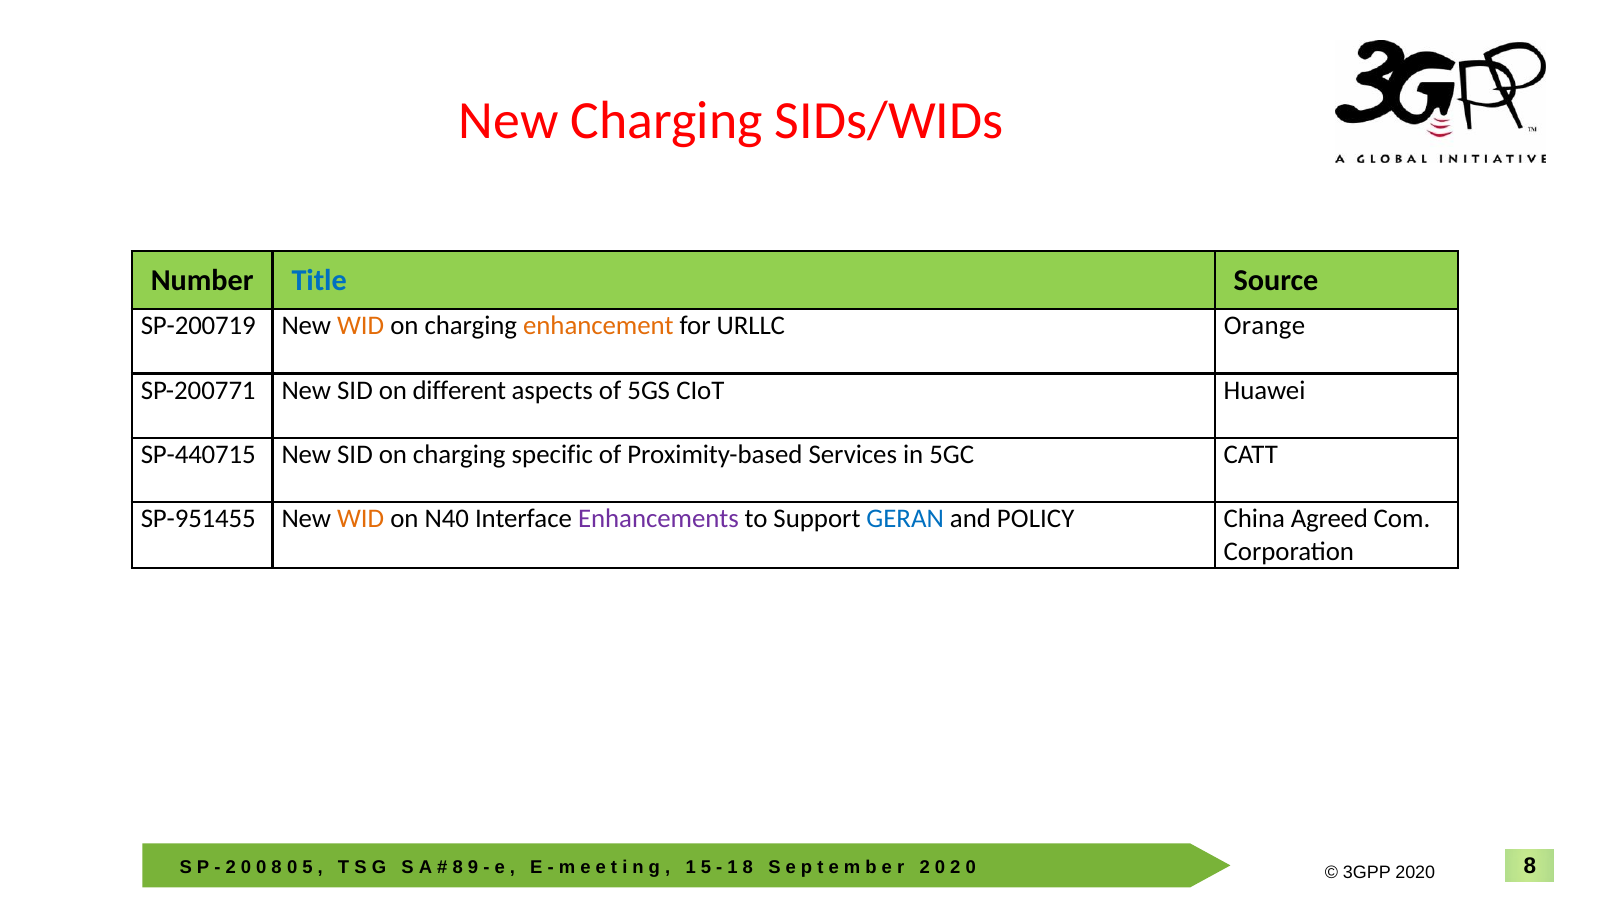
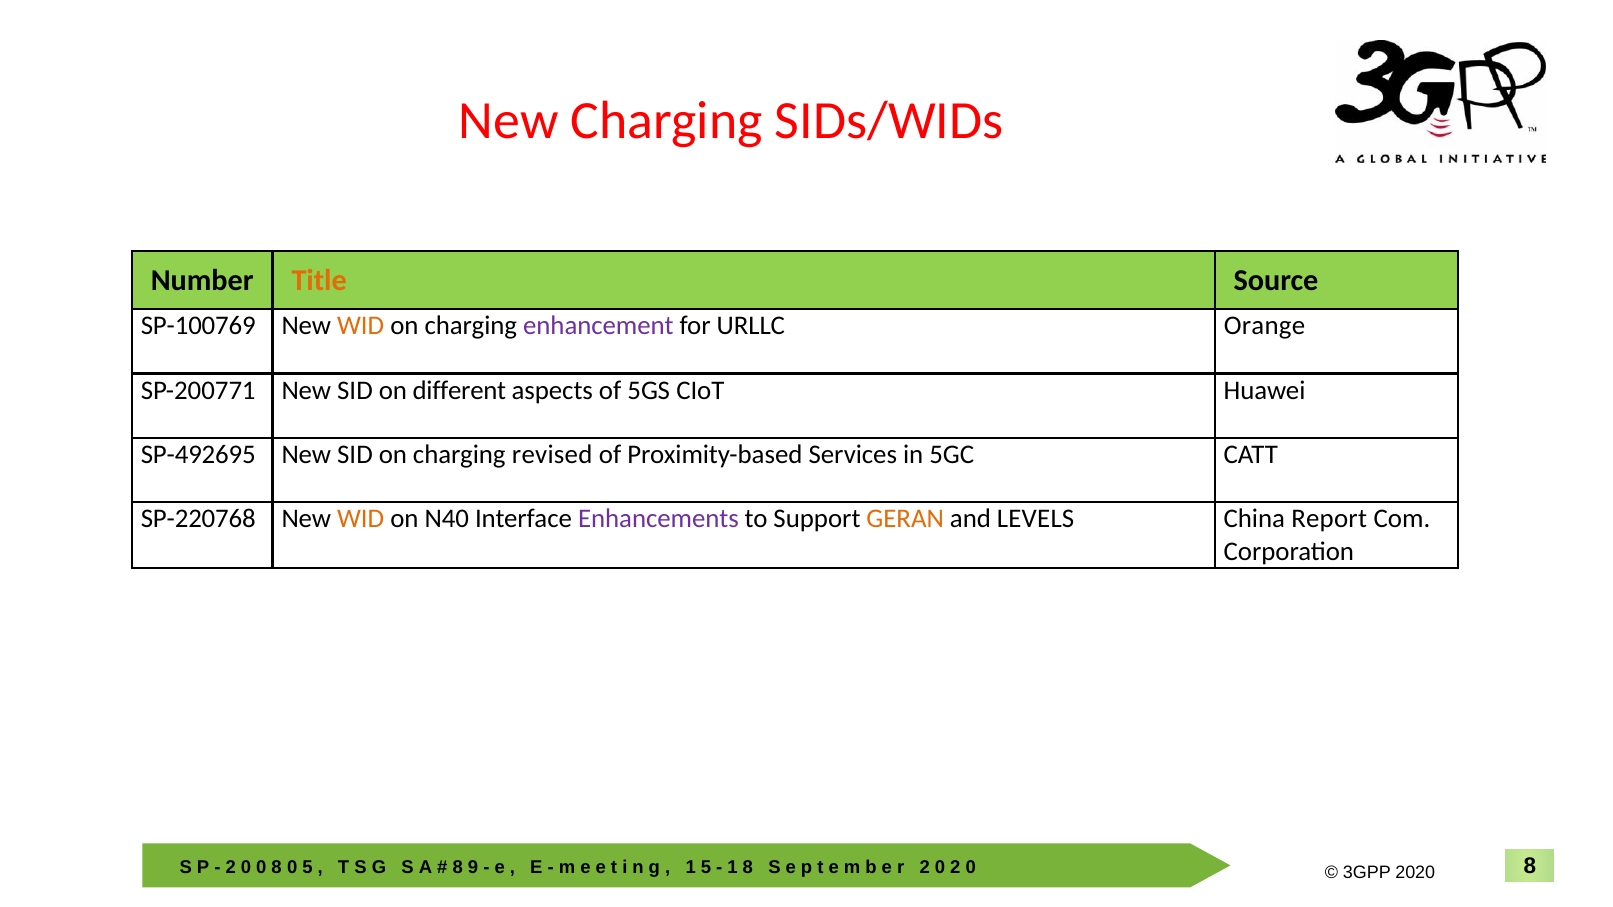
Title colour: blue -> orange (319, 281)
SP-200719: SP-200719 -> SP-100769 (198, 326)
enhancement colour: orange -> purple (598, 326)
SP-440715: SP-440715 -> SP-492695 (198, 455)
specific: specific -> revised (552, 455)
SP-951455: SP-951455 -> SP-220768 (198, 519)
GERAN colour: blue -> orange (905, 519)
POLICY: POLICY -> LEVELS (1036, 519)
Agreed: Agreed -> Report (1329, 519)
